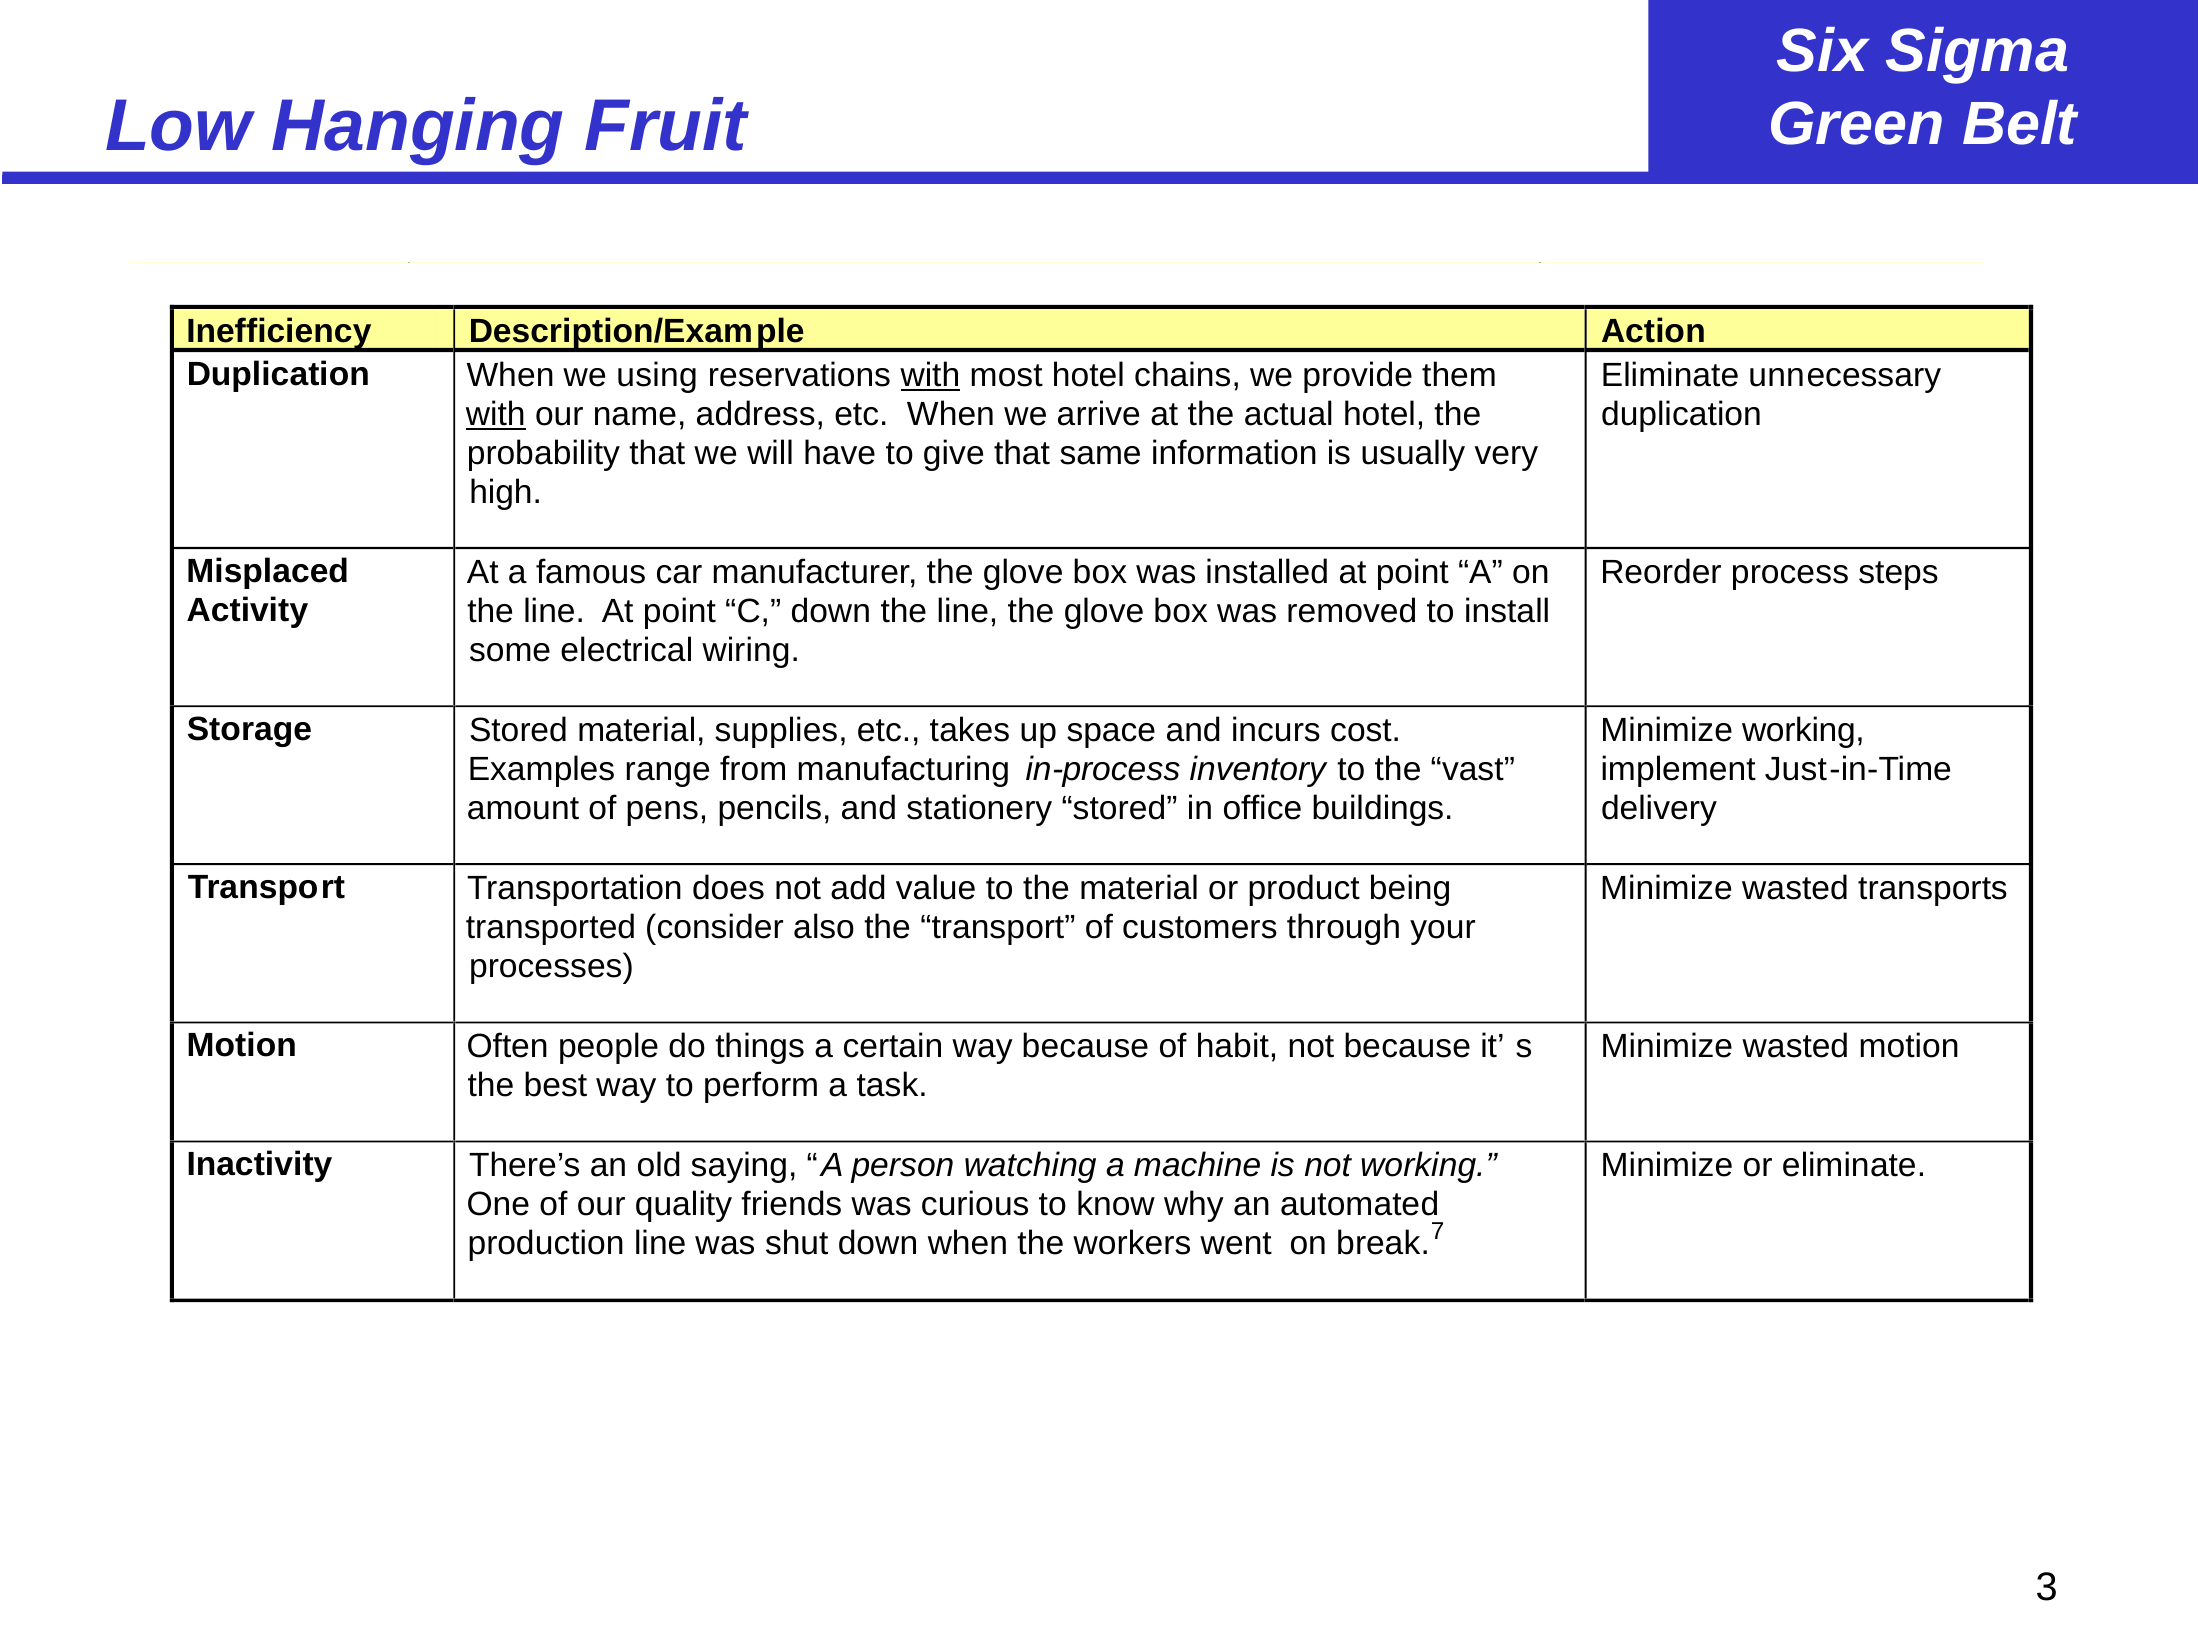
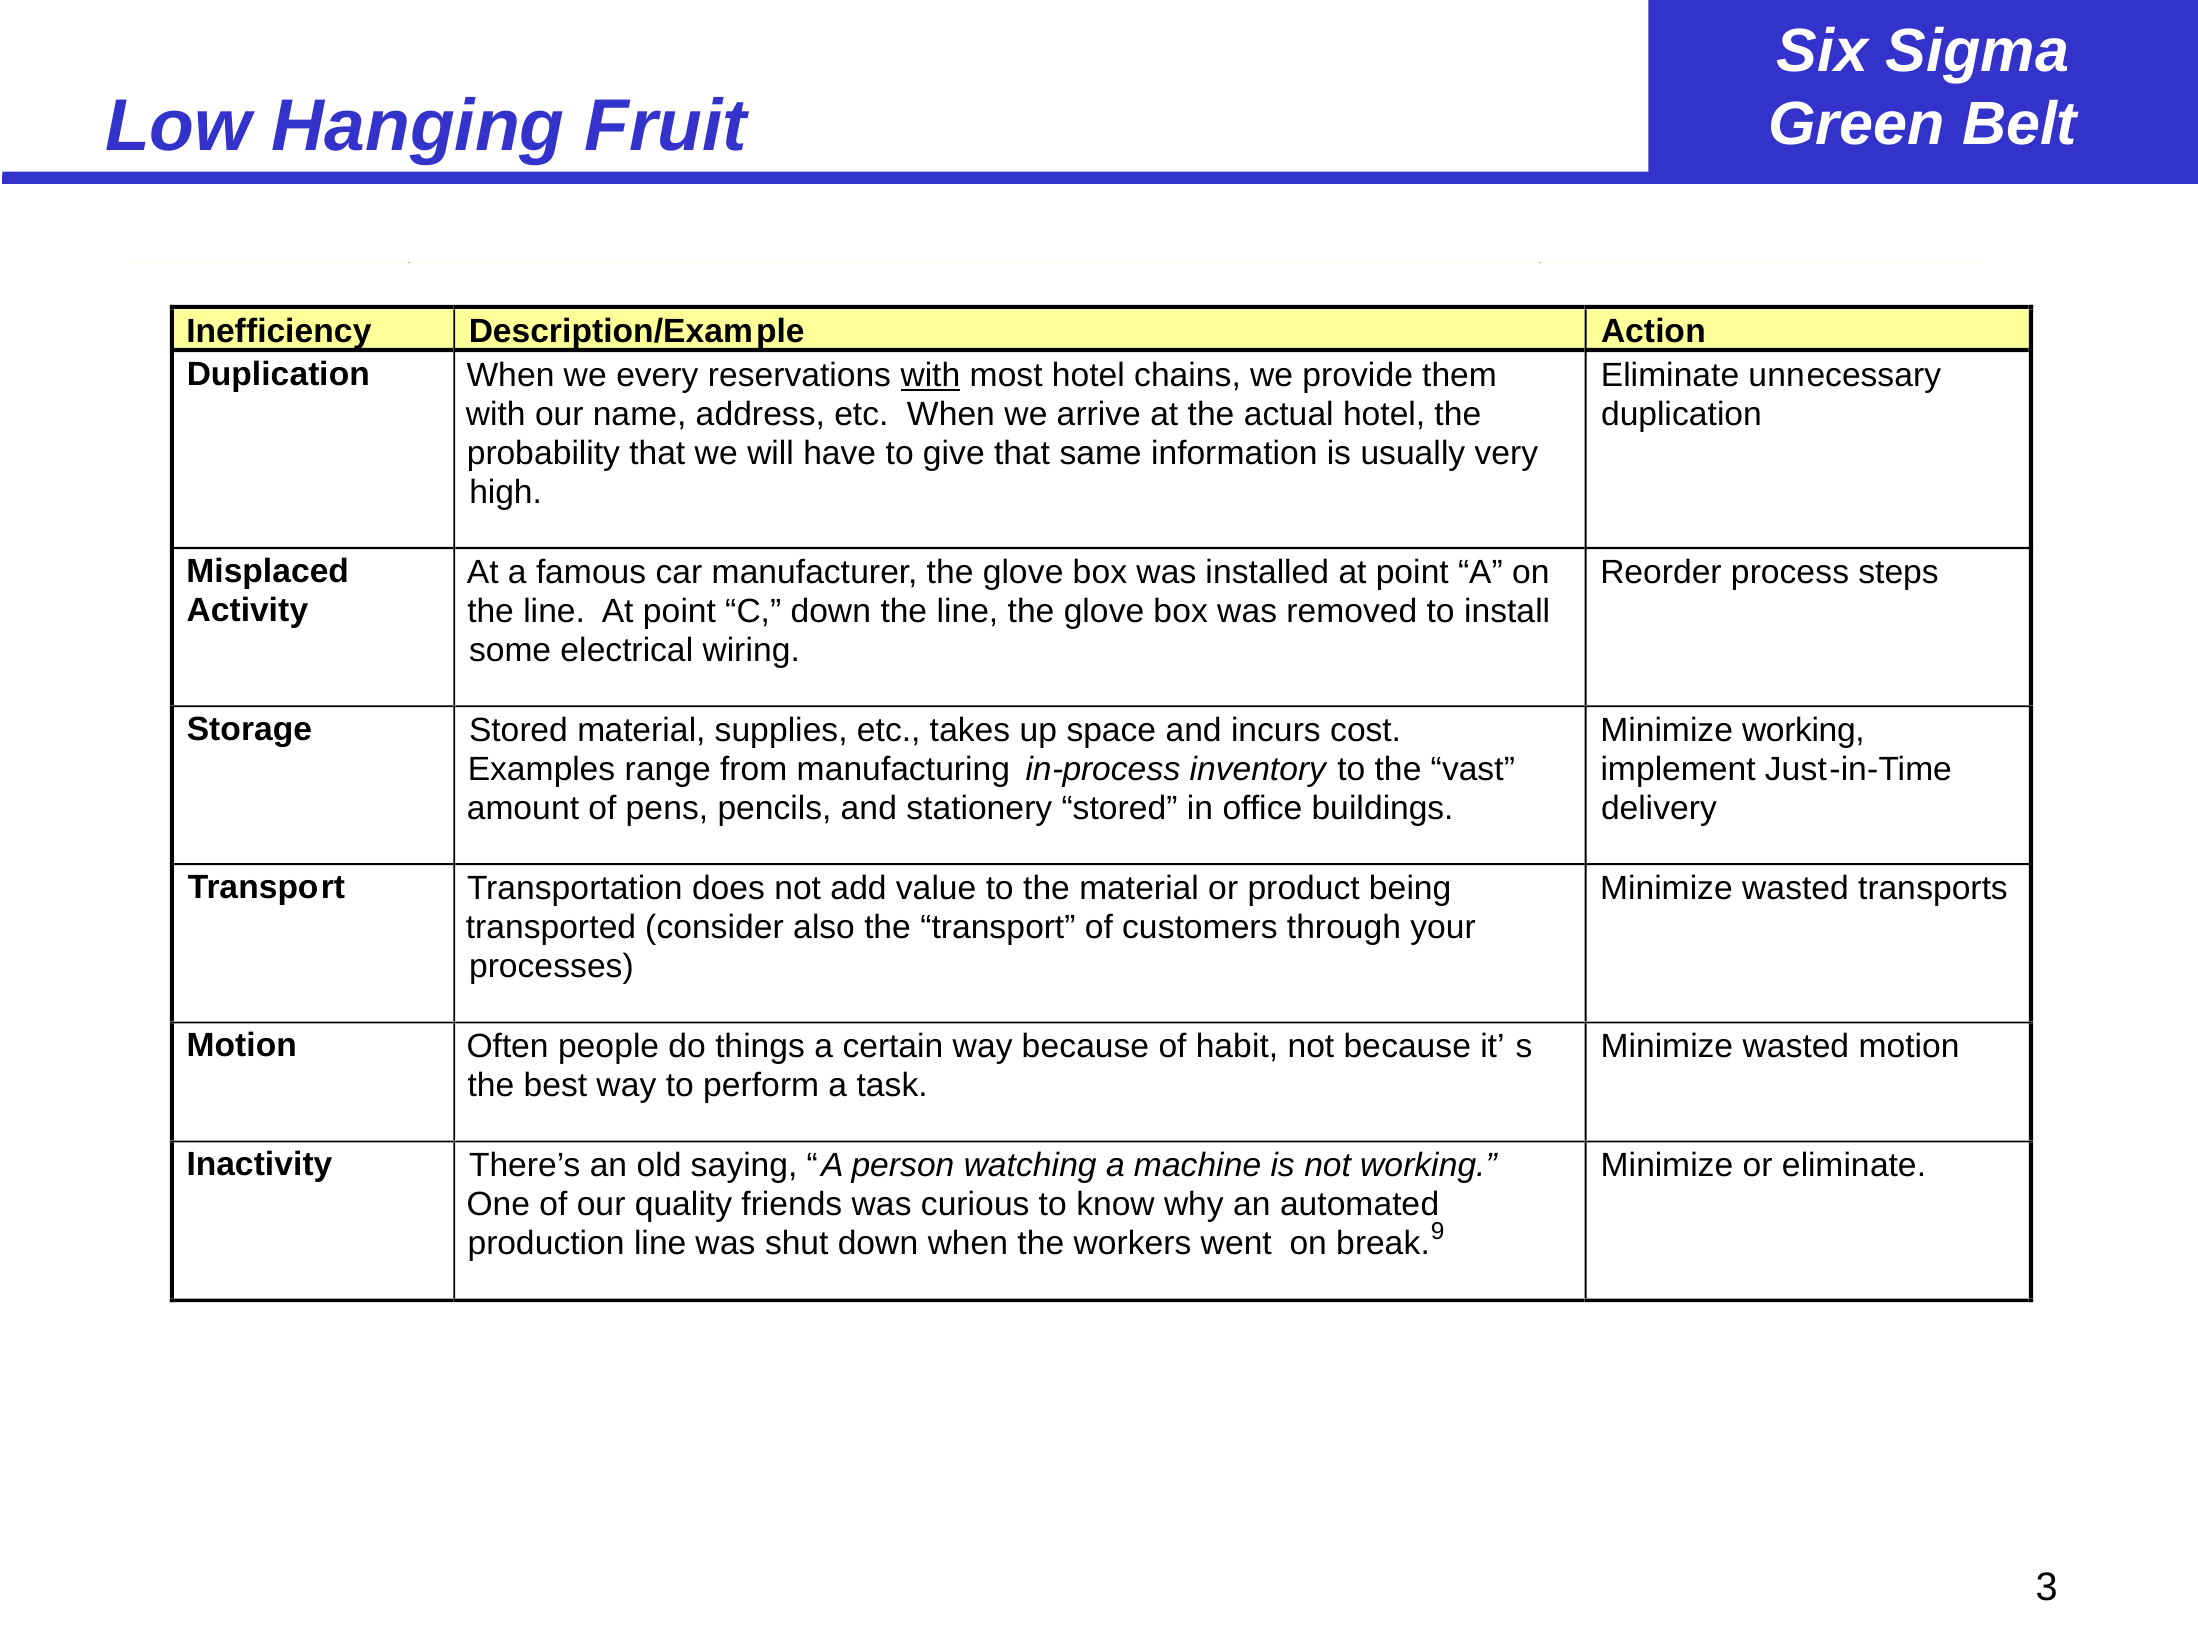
using: using -> every (657, 375)
with underline: present -> none (496, 414)
7: 7 -> 9 (1438, 1232)
